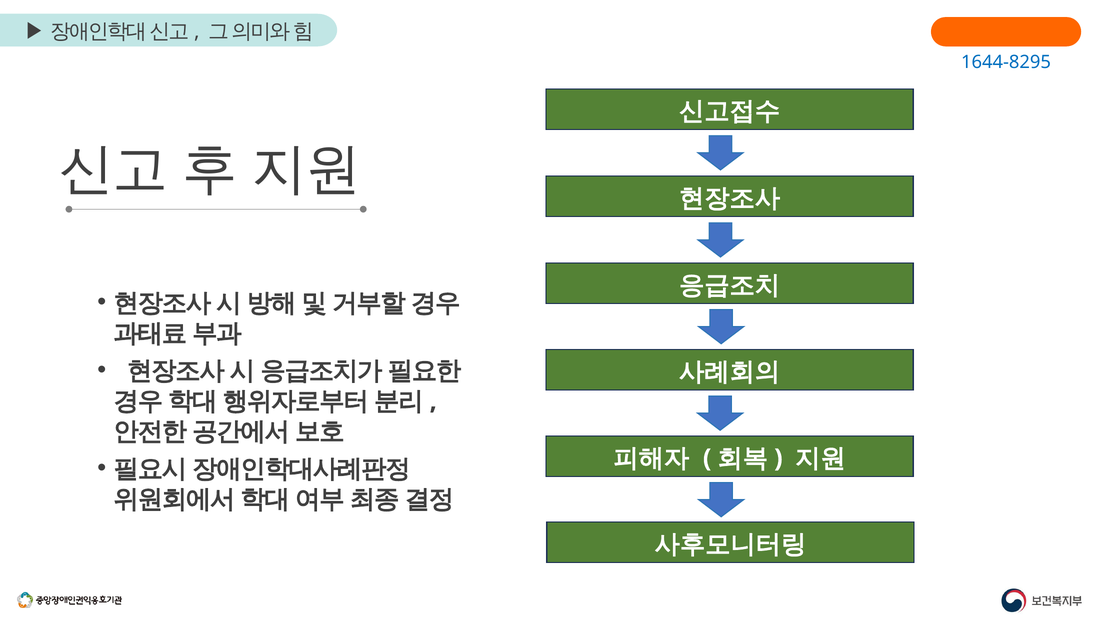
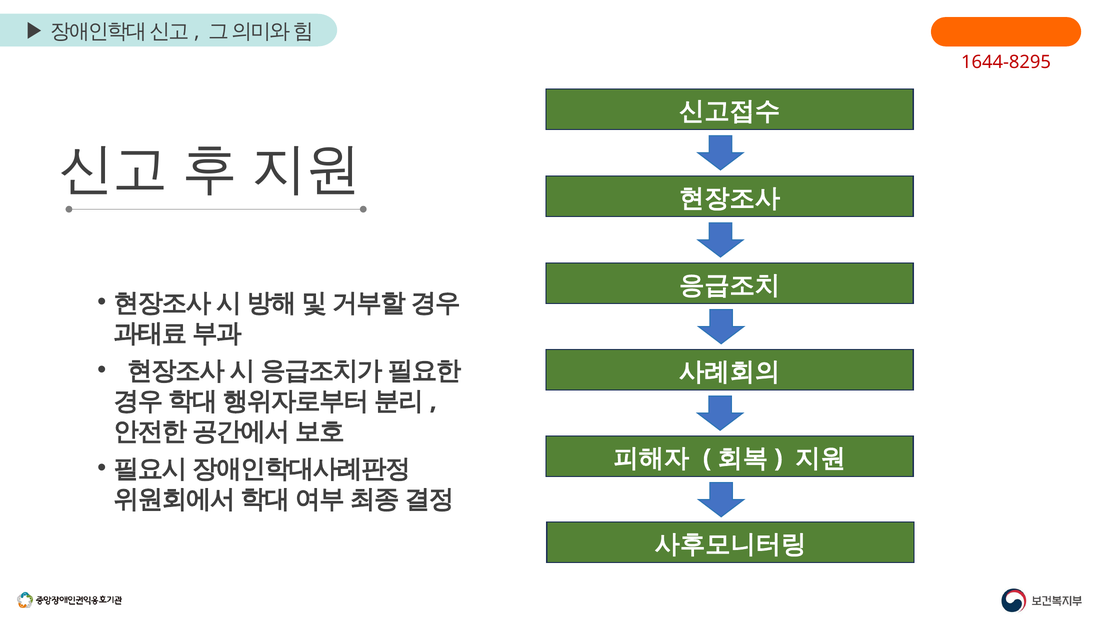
1644-8295 colour: blue -> red (1006, 62)
